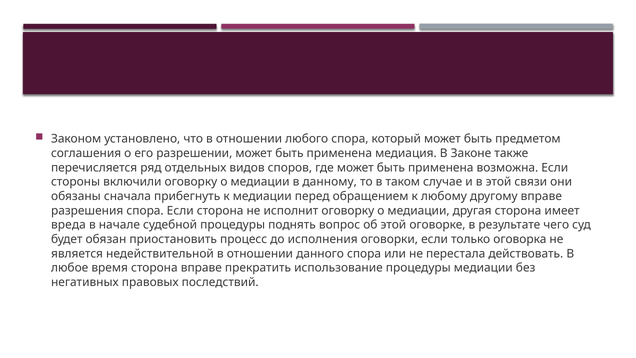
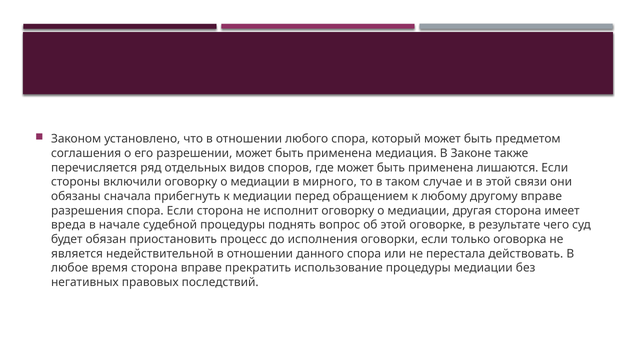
возможна: возможна -> лишаются (507, 168)
данному: данному -> мирного (330, 182)
